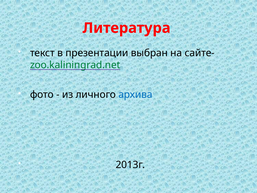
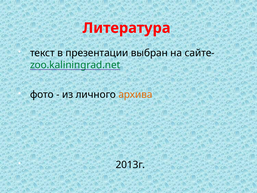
архива colour: blue -> orange (135, 95)
